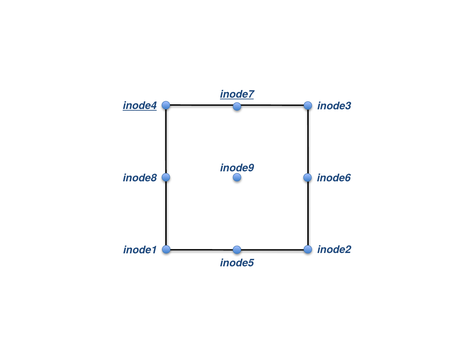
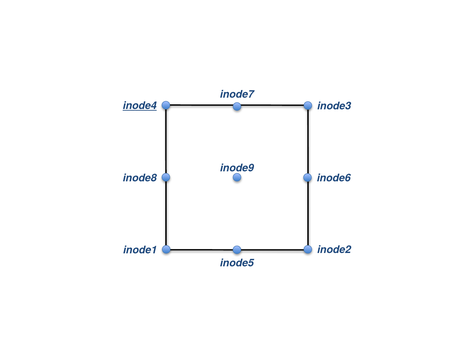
inode7 underline: present -> none (237, 95)
